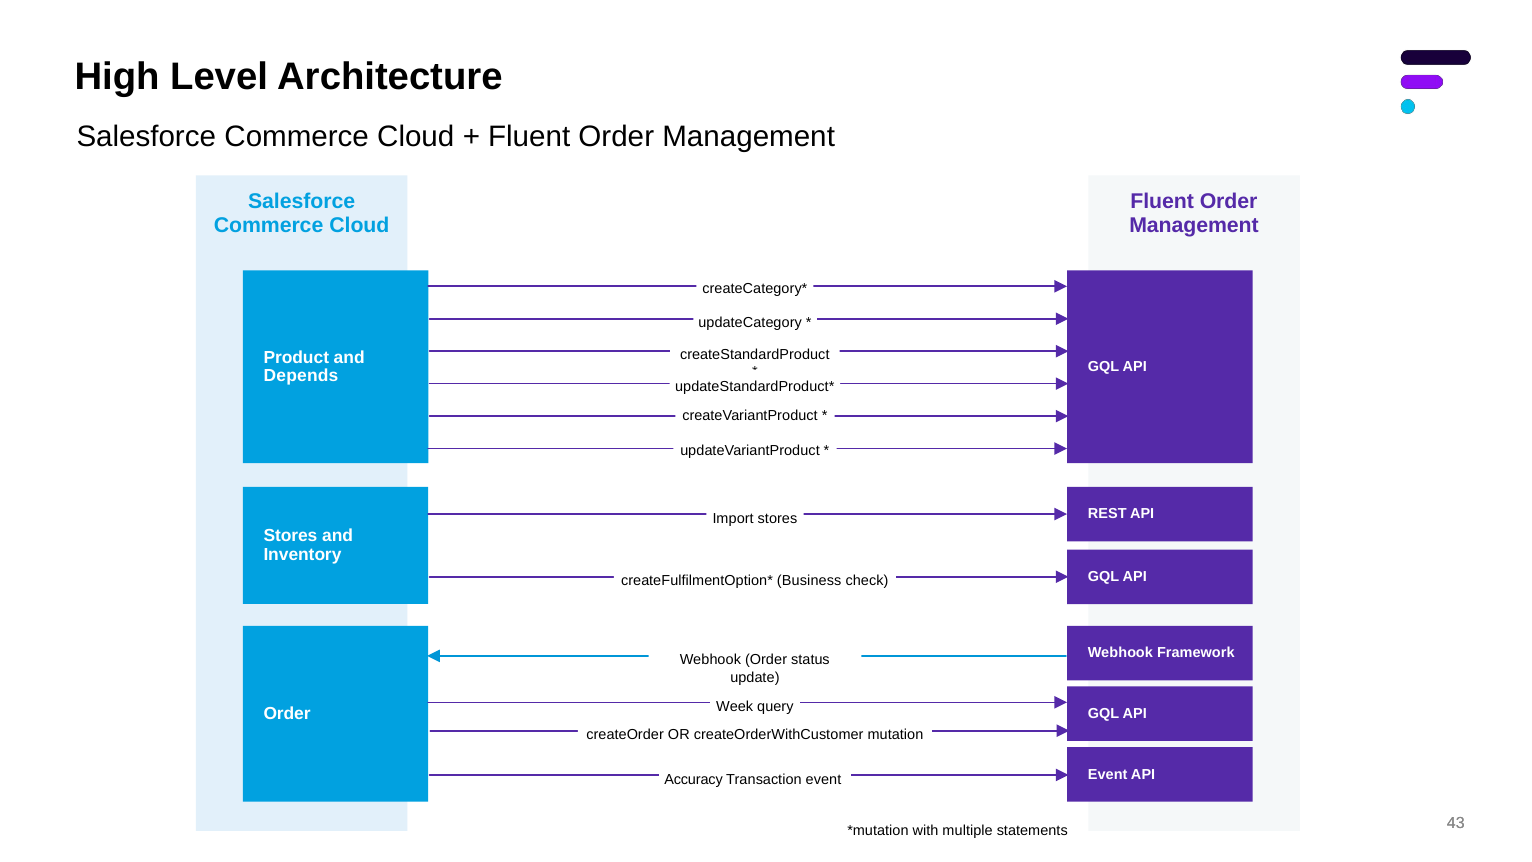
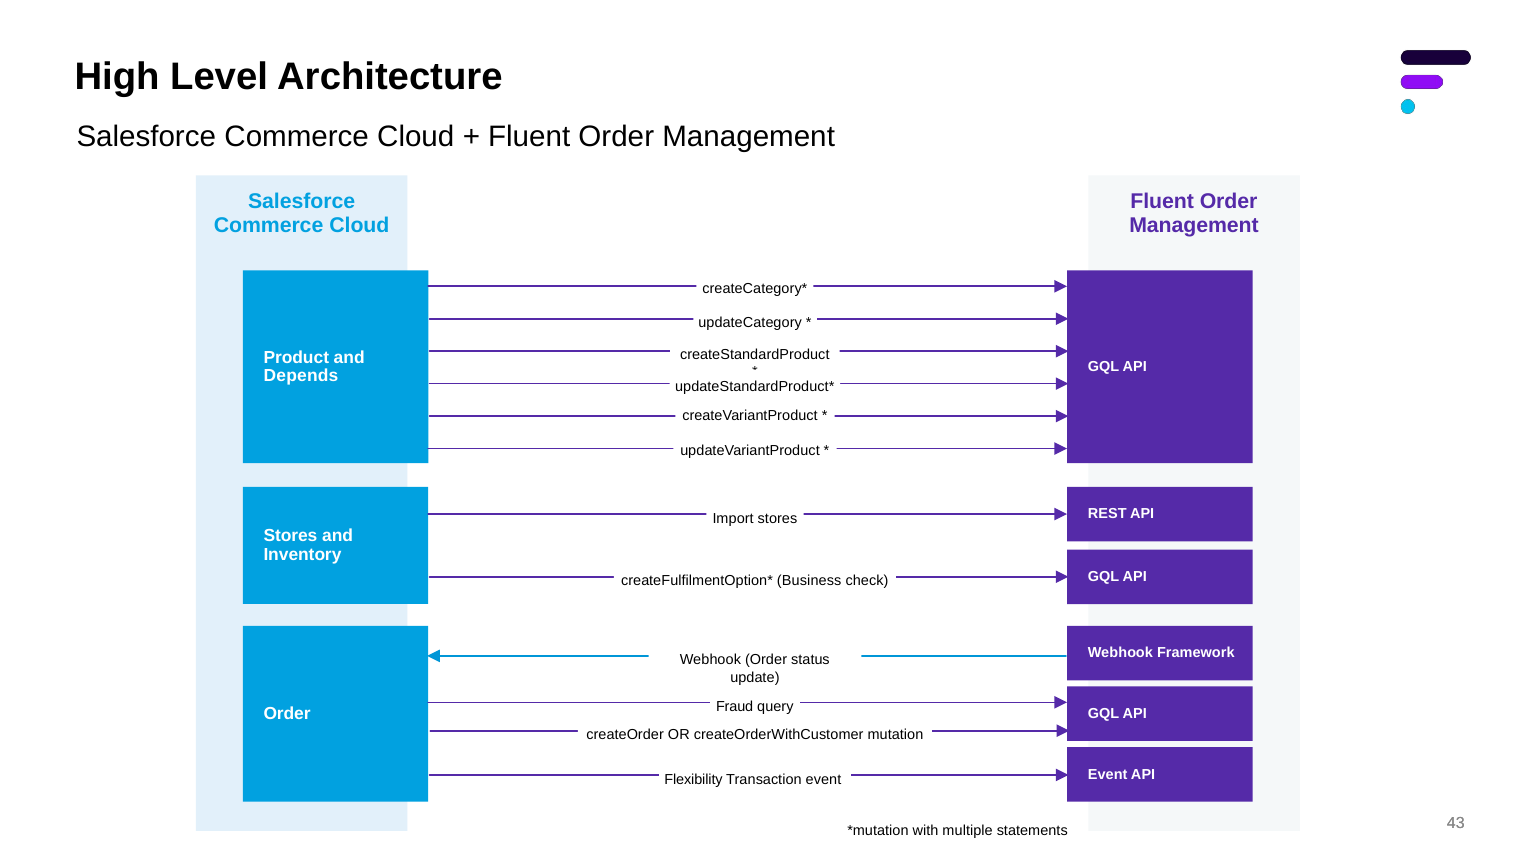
Week: Week -> Fraud (735, 707)
Accuracy: Accuracy -> Flexibility (694, 779)
